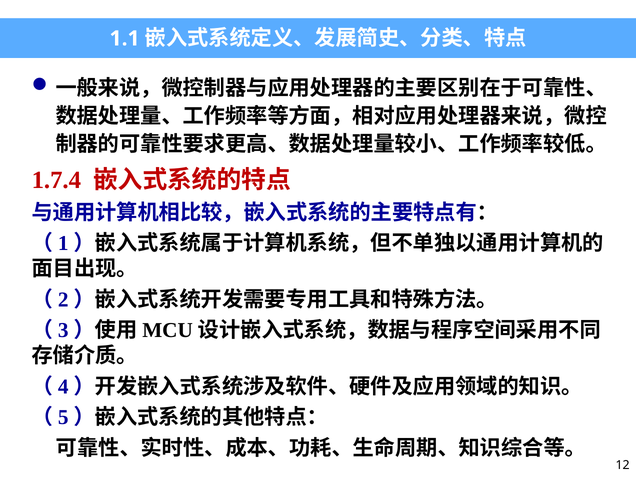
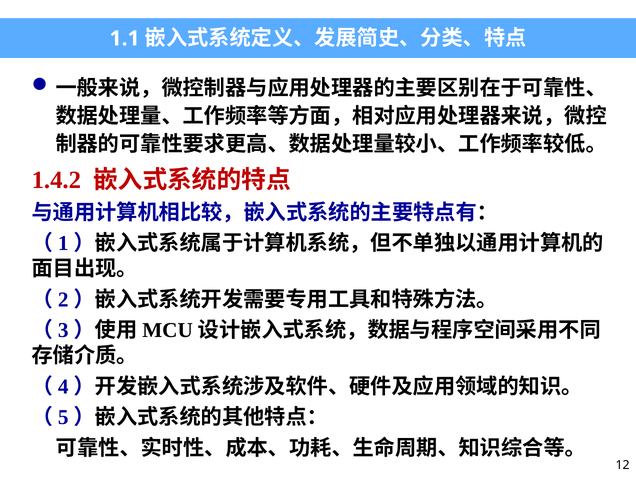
1.7.4: 1.7.4 -> 1.4.2 (56, 180)
